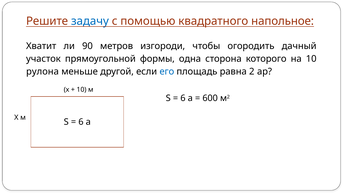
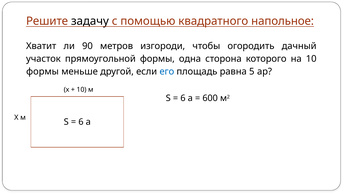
задачу colour: blue -> black (90, 21)
рулона: рулона -> формы (42, 72)
2: 2 -> 5 (252, 72)
